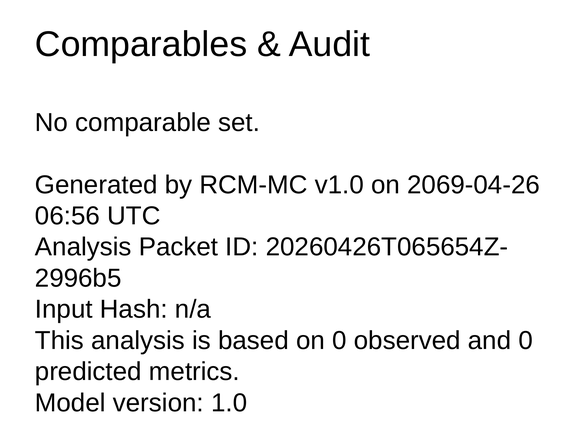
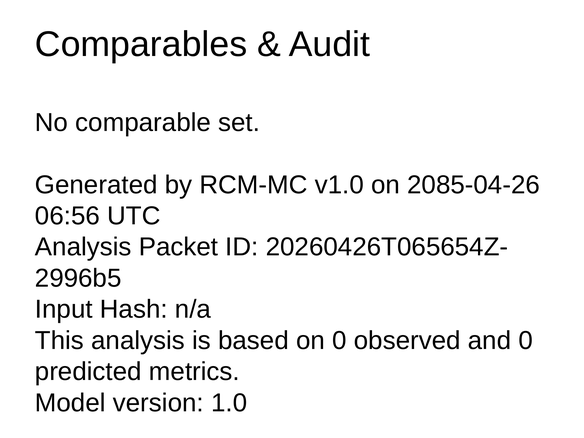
2069-04-26: 2069-04-26 -> 2085-04-26 (474, 185)
